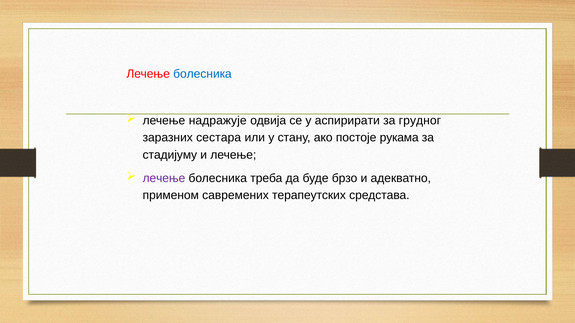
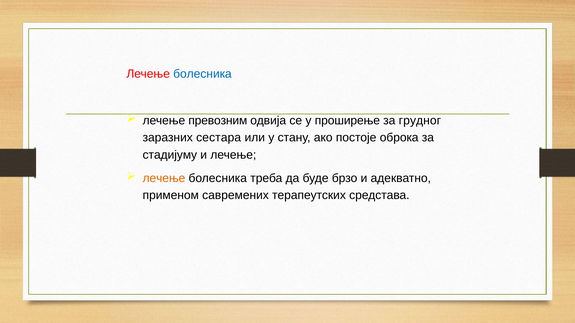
надражује: надражује -> превозним (218, 121)
аспирирати: аспирирати -> проширење (347, 121)
рукама: рукама -> оброка (399, 138)
лечење colour: purple -> orange (164, 178)
